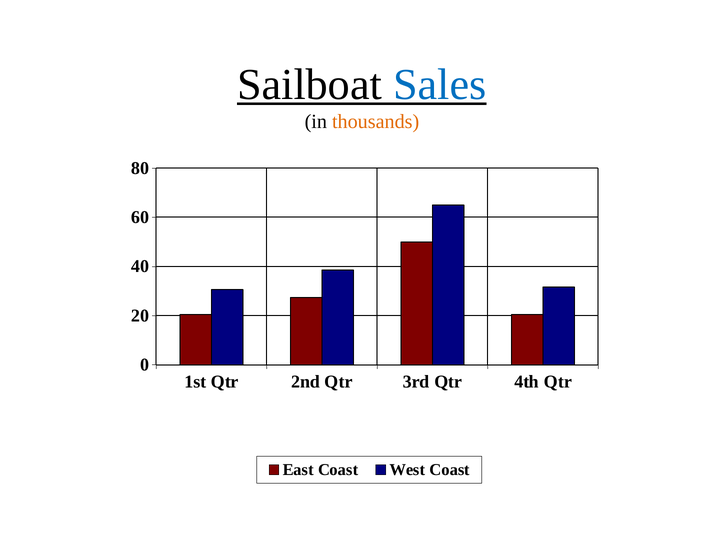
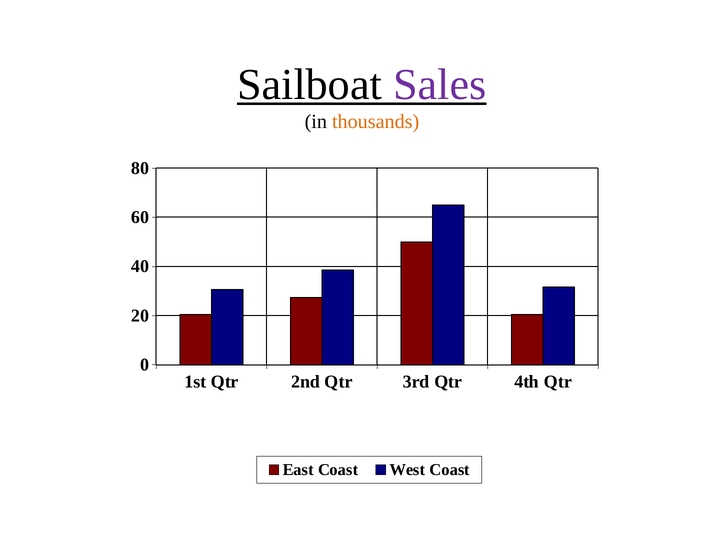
Sales colour: blue -> purple (440, 85)
